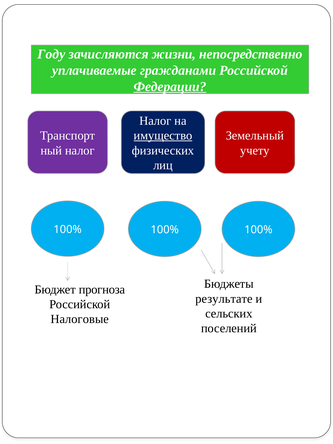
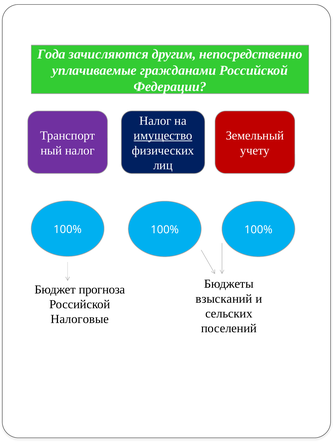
Году: Году -> Года (51, 54)
жизни: жизни -> другим (174, 54)
Федерации underline: present -> none (170, 87)
результате: результате -> взысканий (224, 299)
